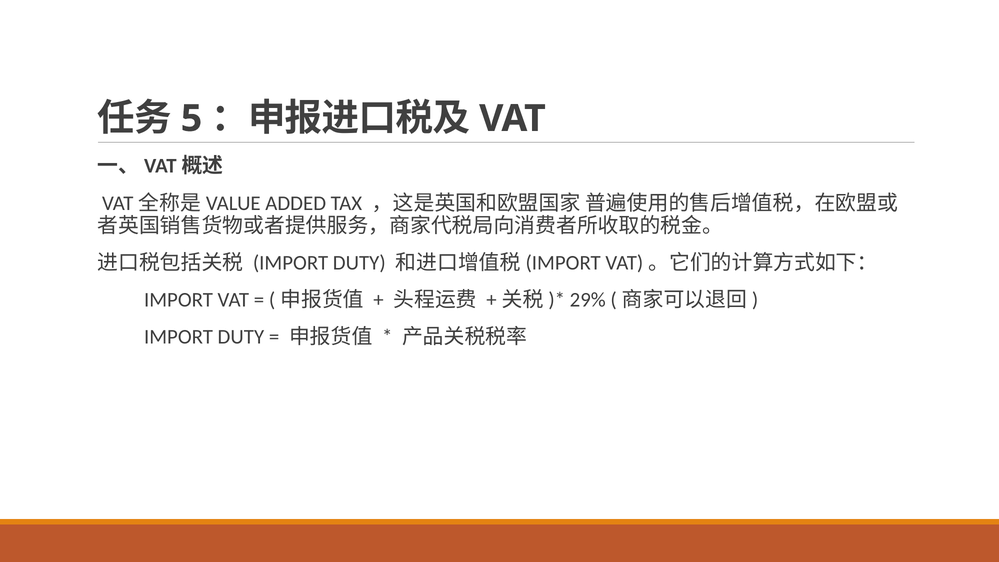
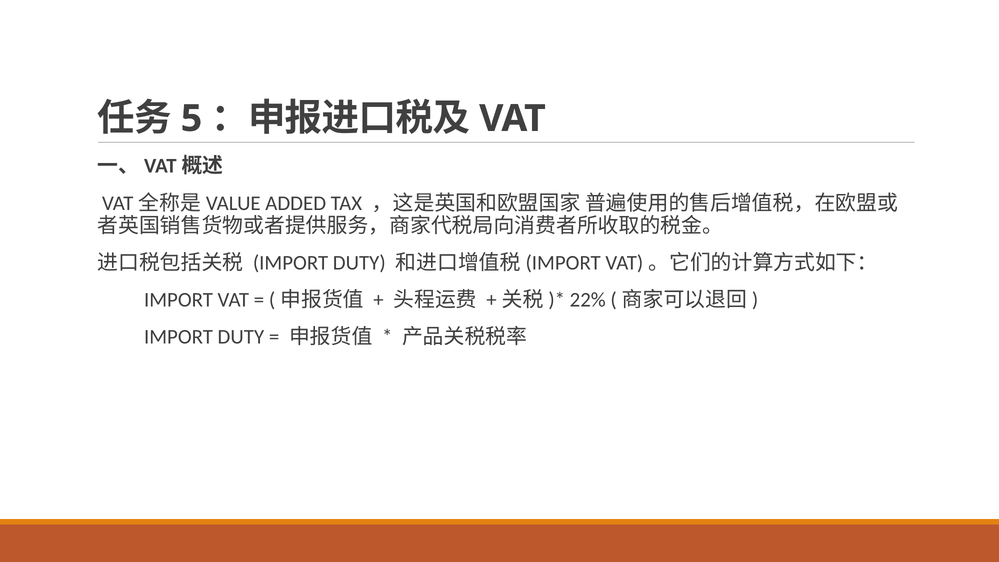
29%: 29% -> 22% (588, 300)
